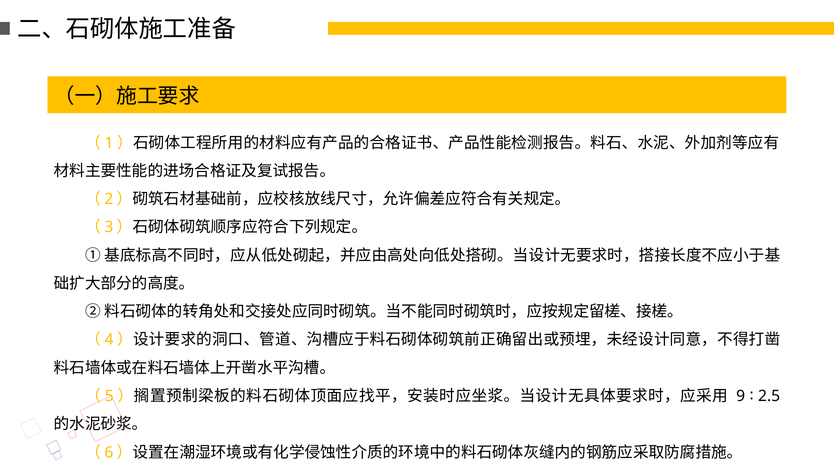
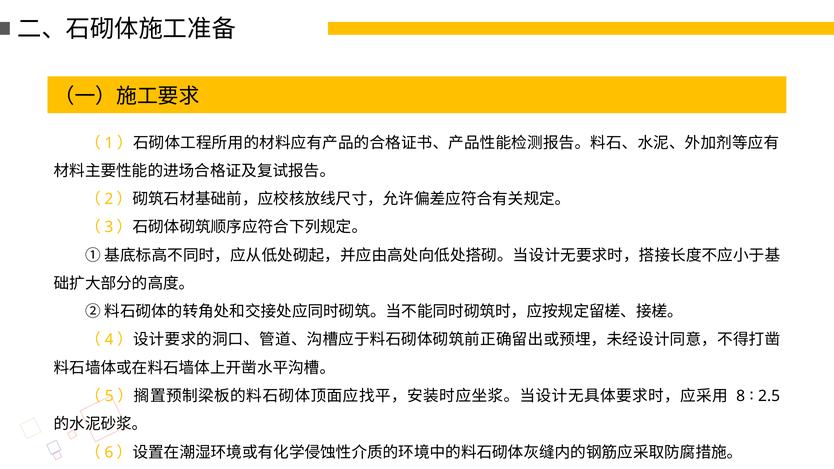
9: 9 -> 8 (741, 396)
